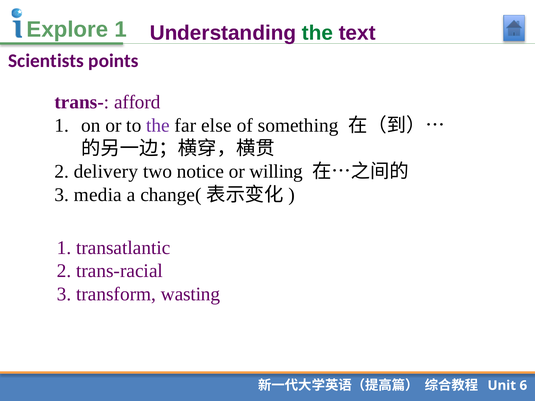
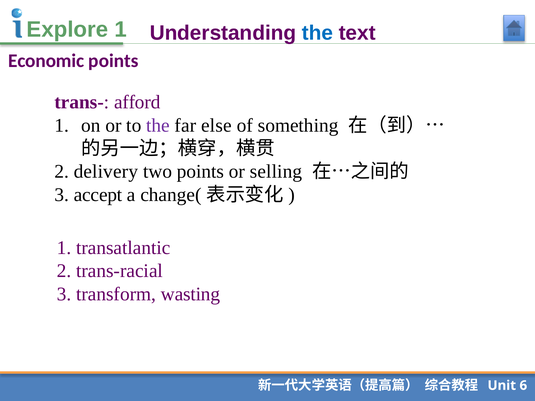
the colour: green -> blue (317, 33)
Scientists: Scientists -> Economic (46, 61)
two notice: notice -> points (200, 172)
willing: willing -> selling (276, 172)
media: media -> accept (98, 195)
